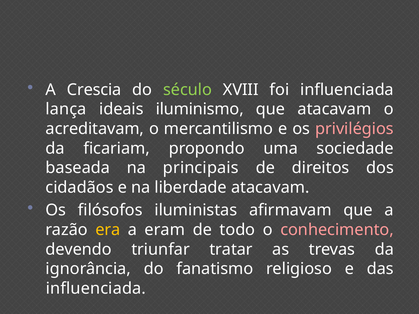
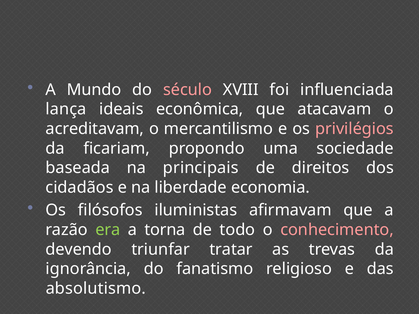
Crescia: Crescia -> Mundo (94, 90)
século colour: light green -> pink (187, 90)
iluminismo: iluminismo -> econômica (200, 109)
liberdade atacavam: atacavam -> economia (270, 188)
era colour: yellow -> light green (108, 230)
eram: eram -> torna (165, 230)
influenciada: influenciada -> absolutismo (96, 289)
